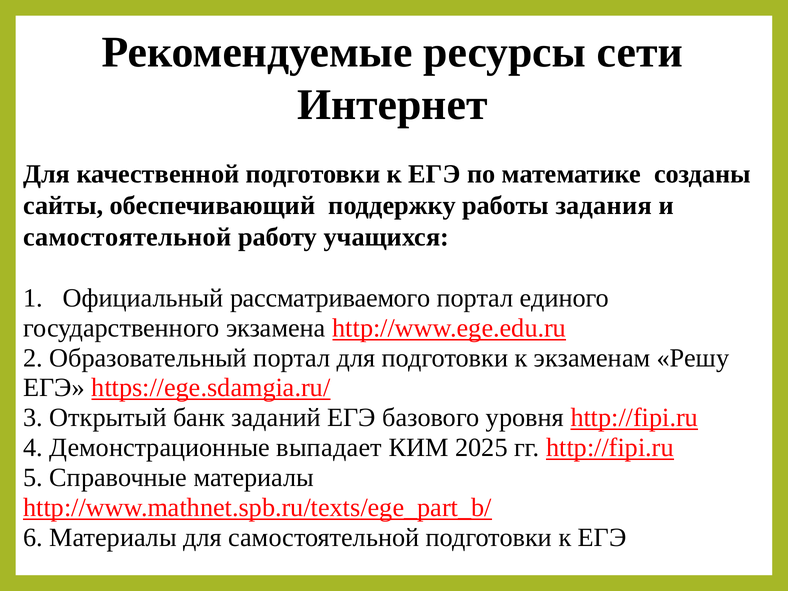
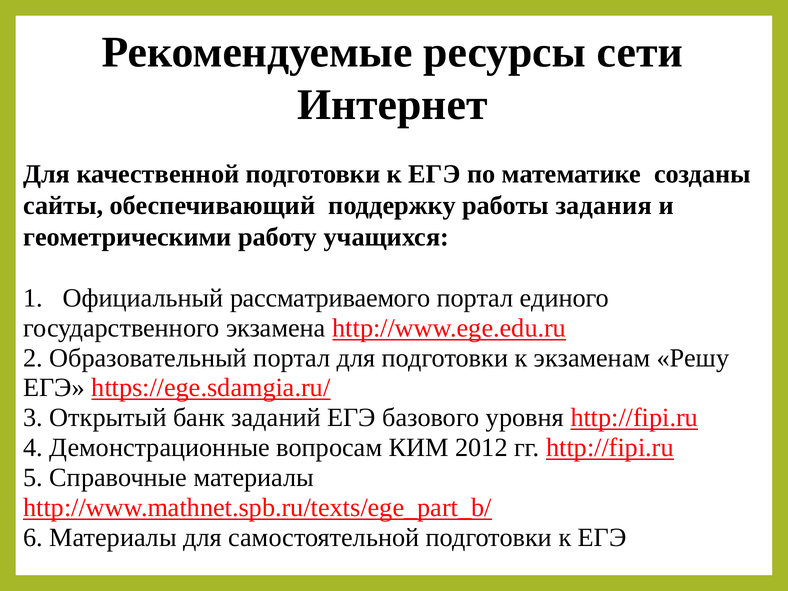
самостоятельной: самостоятельной -> геометрическими (127, 237)
выпадает: выпадает -> вопросам (329, 448)
2025: 2025 -> 2012 (481, 448)
